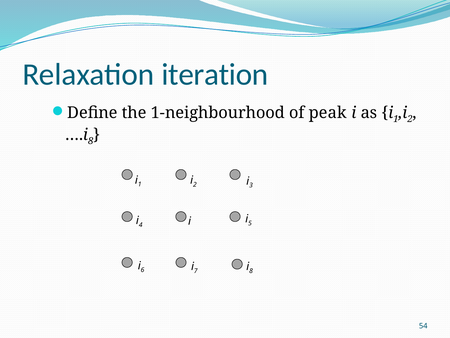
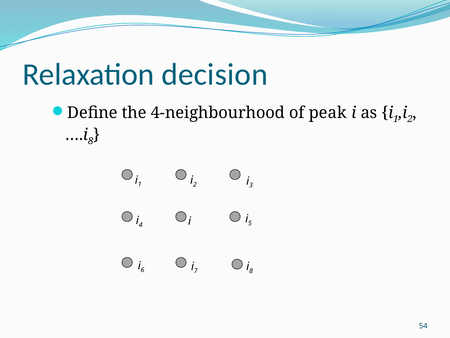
iteration: iteration -> decision (215, 74)
1-neighbourhood: 1-neighbourhood -> 4-neighbourhood (218, 113)
